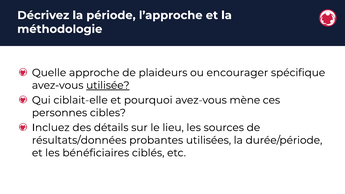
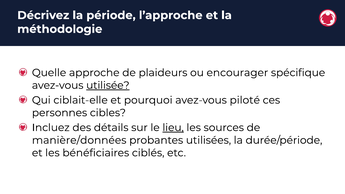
mène: mène -> piloté (245, 100)
lieu underline: none -> present (173, 128)
résultats/données: résultats/données -> manière/données (79, 140)
